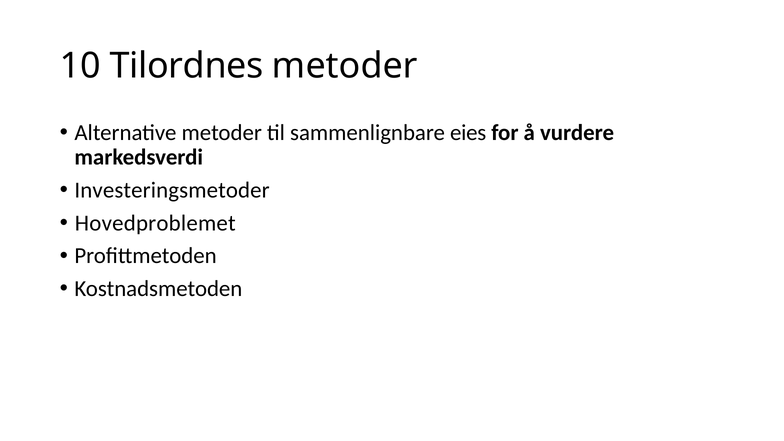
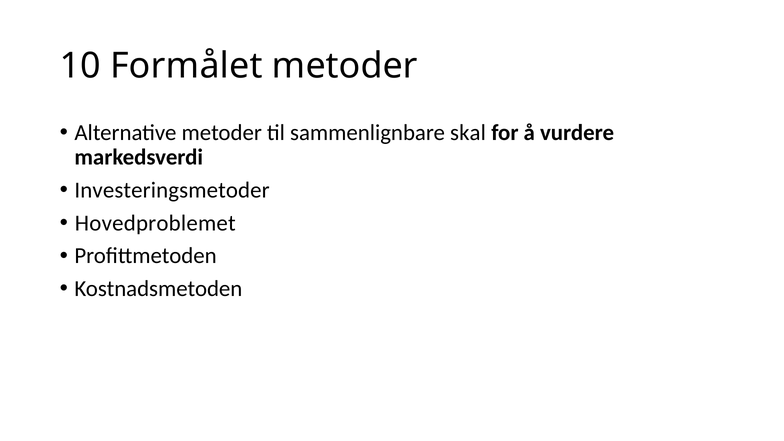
Tilordnes: Tilordnes -> Formålet (186, 66)
eies: eies -> skal (468, 133)
